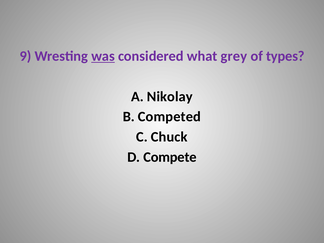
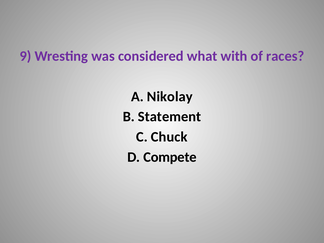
was underline: present -> none (103, 56)
grey: grey -> with (234, 56)
types: types -> races (285, 56)
Competed: Competed -> Statement (170, 117)
